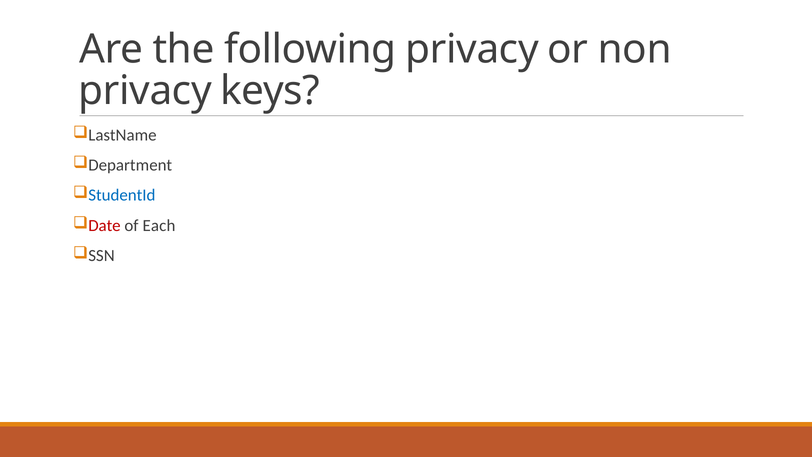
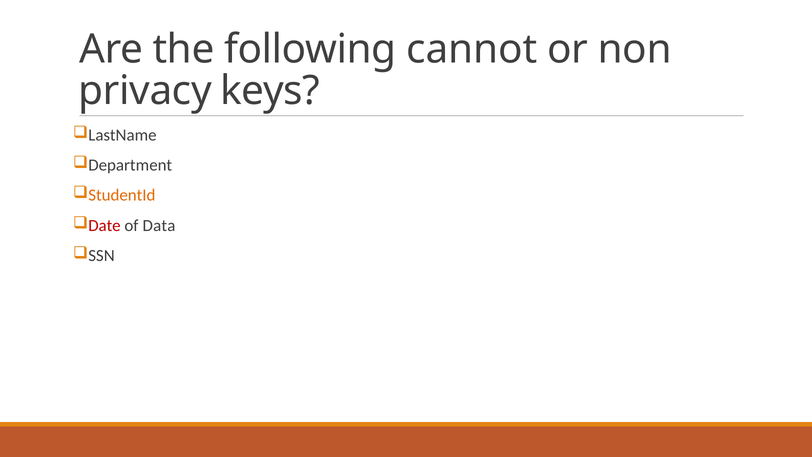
following privacy: privacy -> cannot (472, 50)
StudentId colour: blue -> orange (122, 195)
Each: Each -> Data (159, 225)
